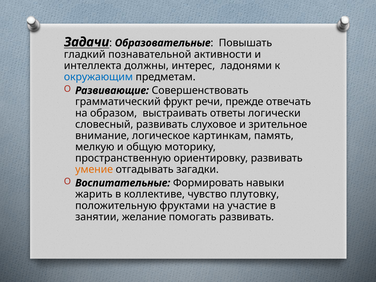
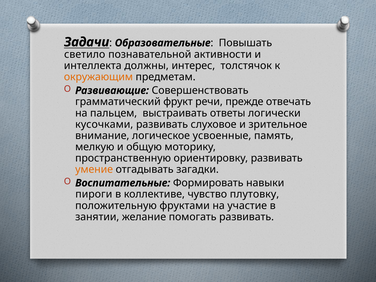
гладкий: гладкий -> светило (85, 54)
ладонями: ладонями -> толстячок (246, 66)
окружающим colour: blue -> orange (98, 77)
образом: образом -> пальцем (114, 113)
словесный: словесный -> кусочками (104, 124)
картинкам: картинкам -> усвоенные (222, 136)
жарить: жарить -> пироги (94, 194)
